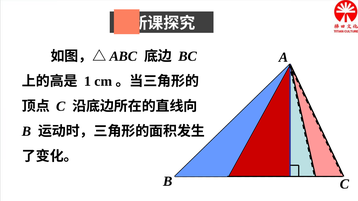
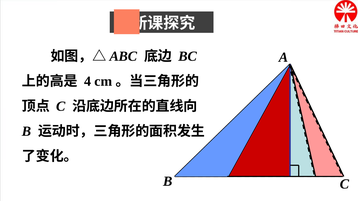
1: 1 -> 4 (88, 81)
